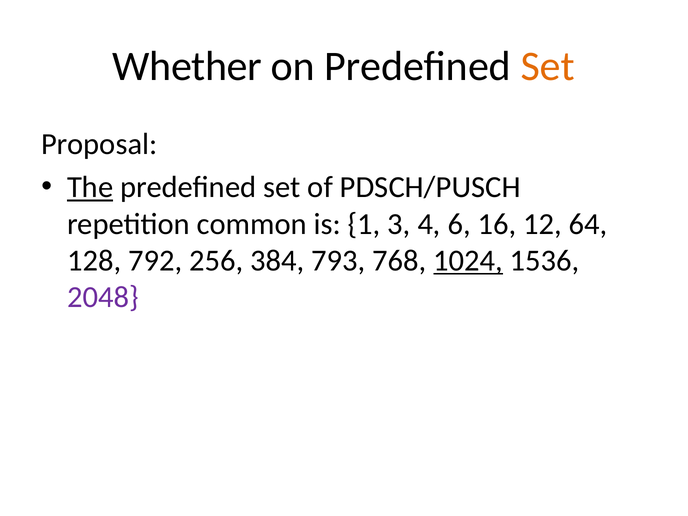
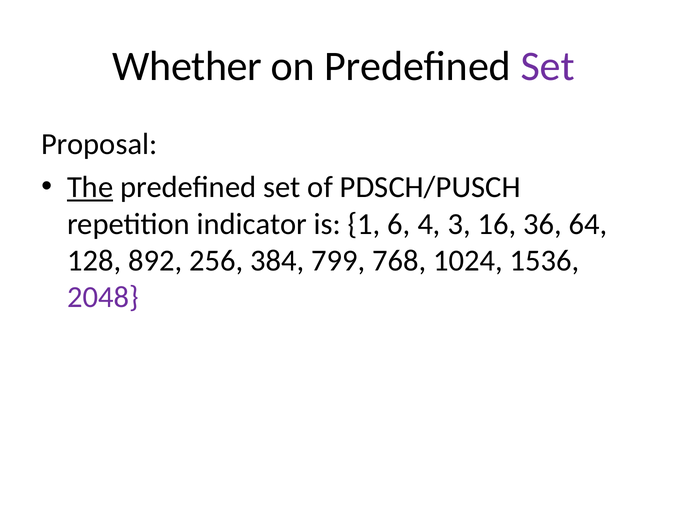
Set colour: orange -> purple (548, 67)
common: common -> indicator (252, 224)
3: 3 -> 6 (399, 224)
6: 6 -> 3 (459, 224)
12: 12 -> 36 (542, 224)
792: 792 -> 892 (155, 261)
793: 793 -> 799 (338, 261)
1024 underline: present -> none (468, 261)
